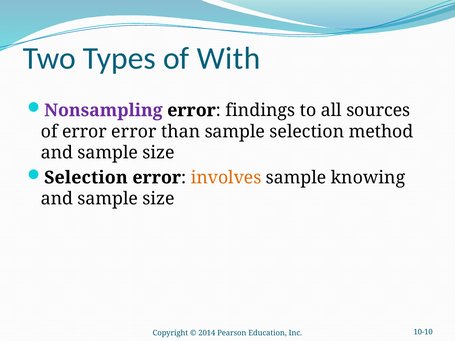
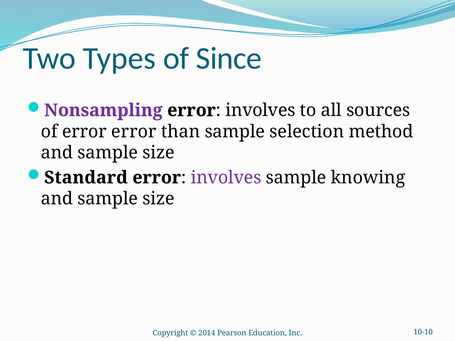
With: With -> Since (229, 58)
findings: findings -> involves (261, 110)
Selection: Selection -> Standard (86, 178)
involves colour: orange -> purple (226, 178)
